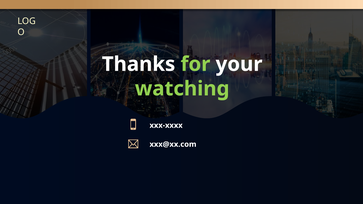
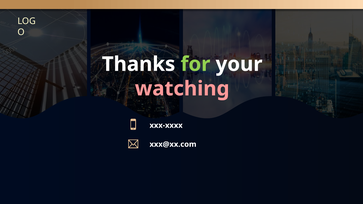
watching colour: light green -> pink (182, 89)
